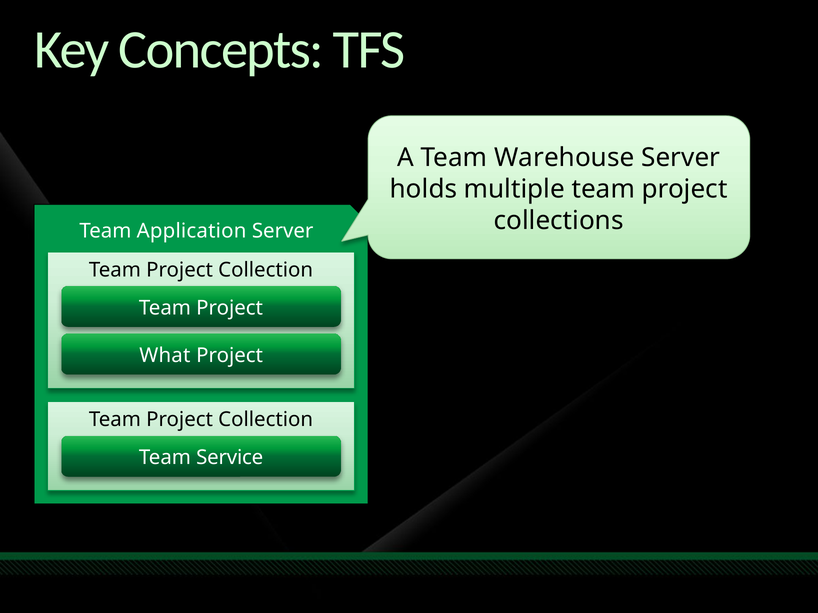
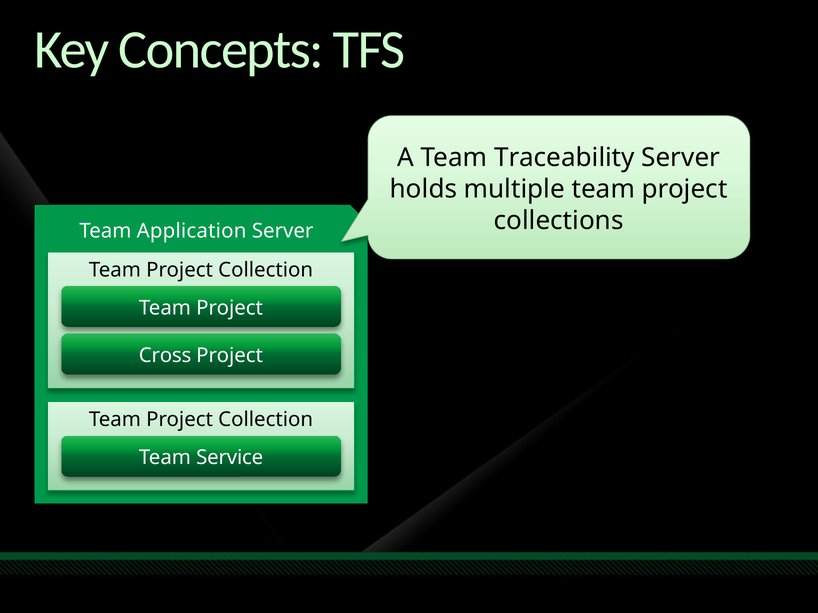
Warehouse: Warehouse -> Traceability (564, 158)
What: What -> Cross (165, 356)
